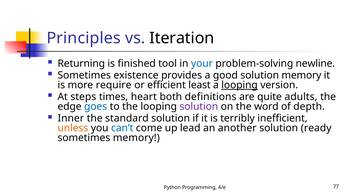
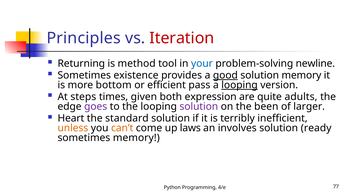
Iteration colour: black -> red (182, 38)
finished: finished -> method (137, 64)
good underline: none -> present (225, 75)
require: require -> bottom (114, 85)
least: least -> pass (199, 85)
heart: heart -> given (144, 97)
definitions: definitions -> expression (211, 97)
goes colour: blue -> purple (96, 107)
word: word -> been (266, 107)
depth: depth -> larger (309, 107)
Inner: Inner -> Heart (71, 119)
can’t colour: blue -> orange (122, 128)
lead: lead -> laws (190, 128)
another: another -> involves (237, 128)
